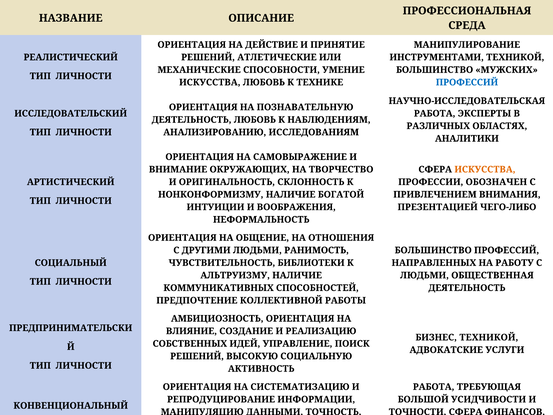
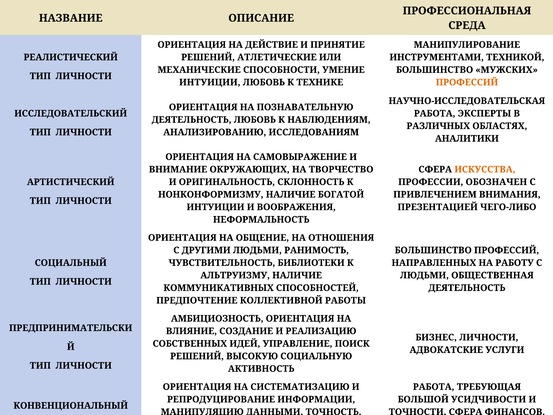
ИСКУССТВА: ИСКУССТВА -> ИНТУИЦИИ (210, 82)
ПРОФЕССИЙ colour: blue -> orange (467, 82)
БИЗНЕС ТЕХНИКОЙ: ТЕХНИКОЙ -> ЛИЧНОСТИ (489, 337)
